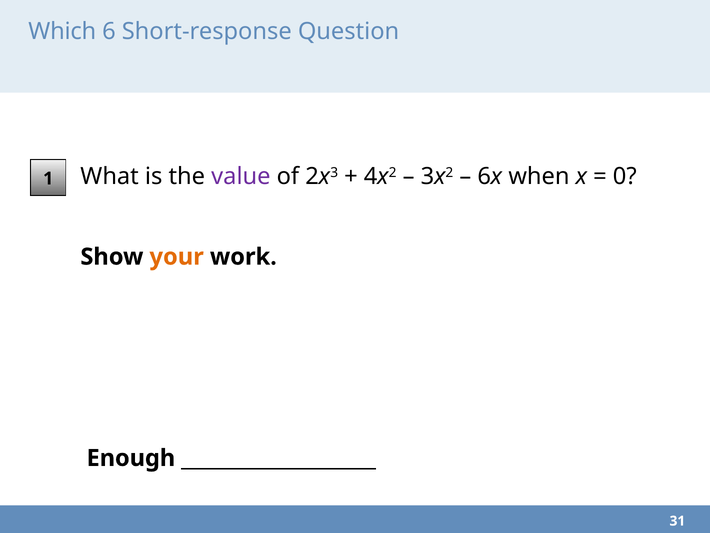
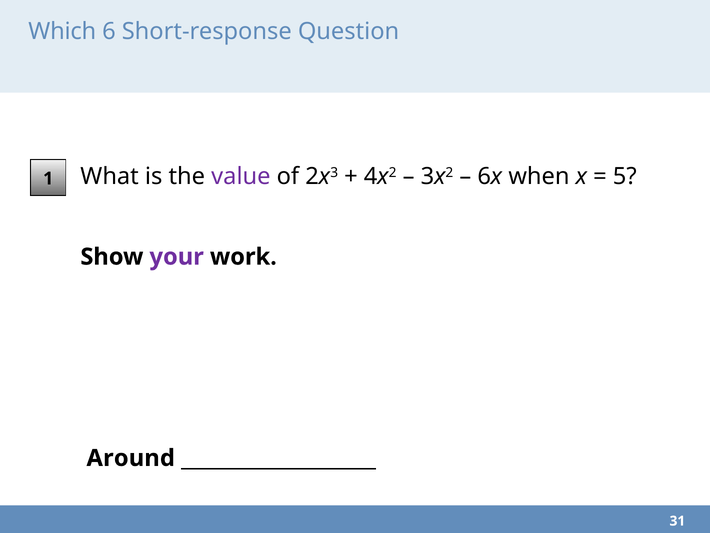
0: 0 -> 5 (625, 176)
your colour: orange -> purple (177, 257)
Enough: Enough -> Around (131, 458)
